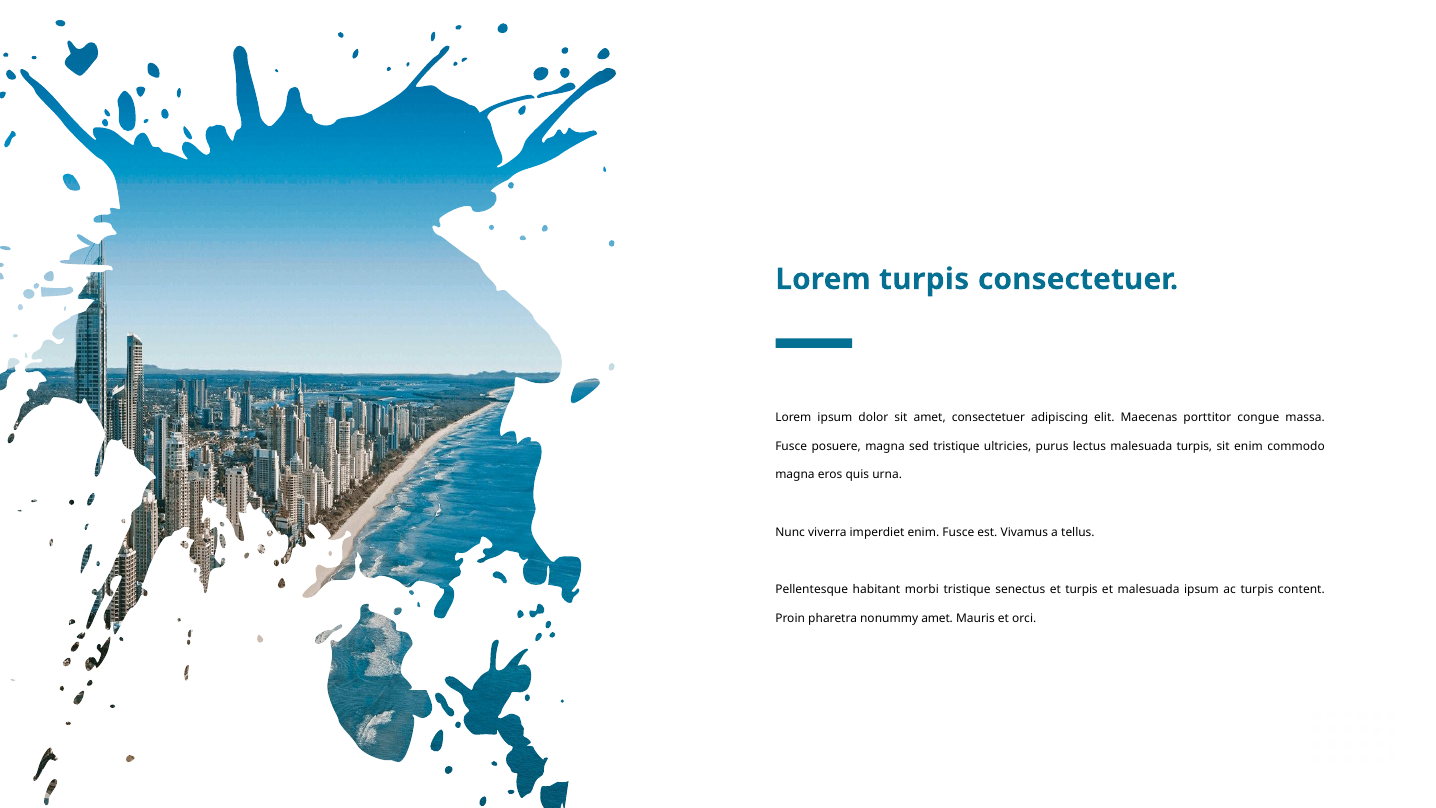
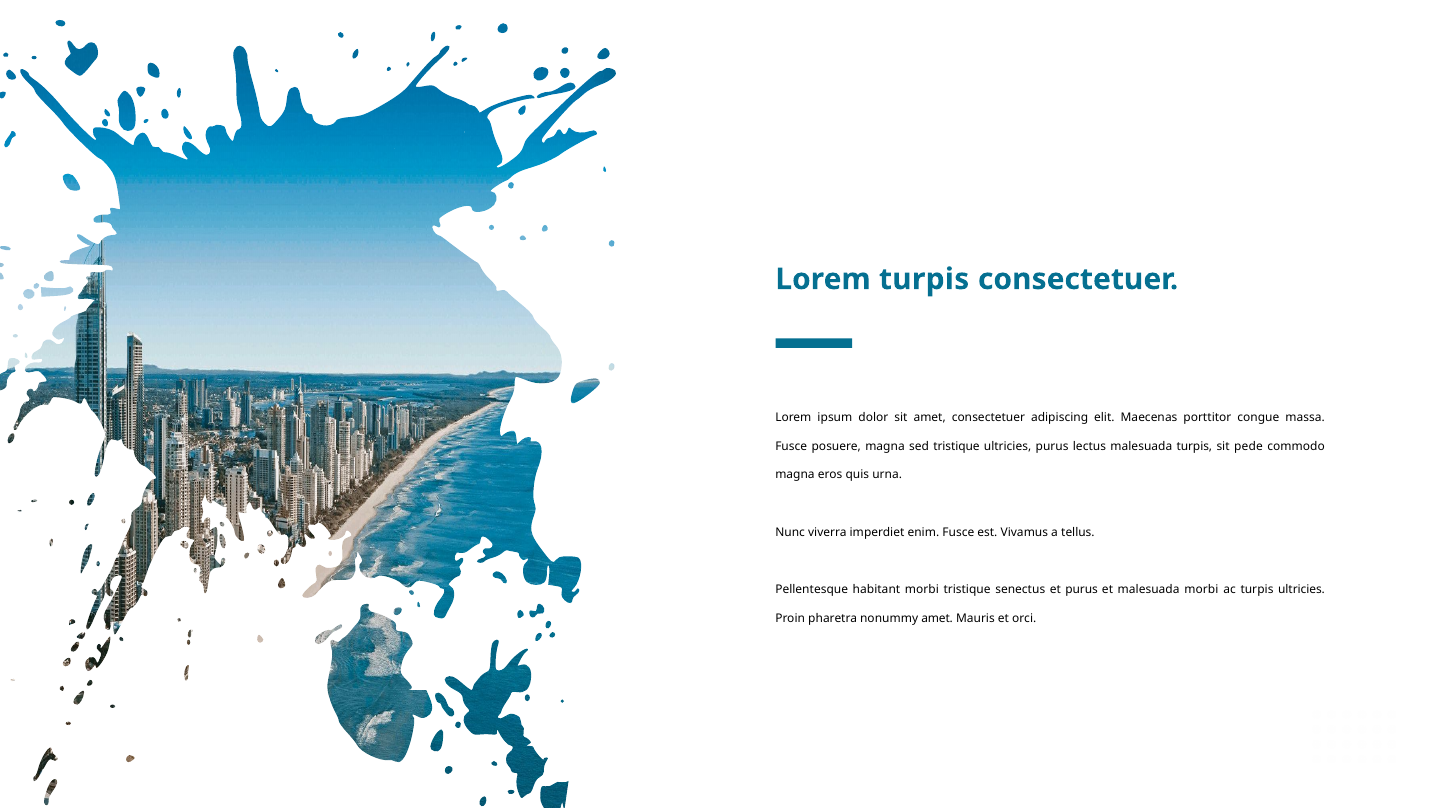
sit enim: enim -> pede (1249, 446)
et turpis: turpis -> purus (1082, 589)
malesuada ipsum: ipsum -> morbi (1201, 589)
turpis content: content -> ultricies (1302, 589)
